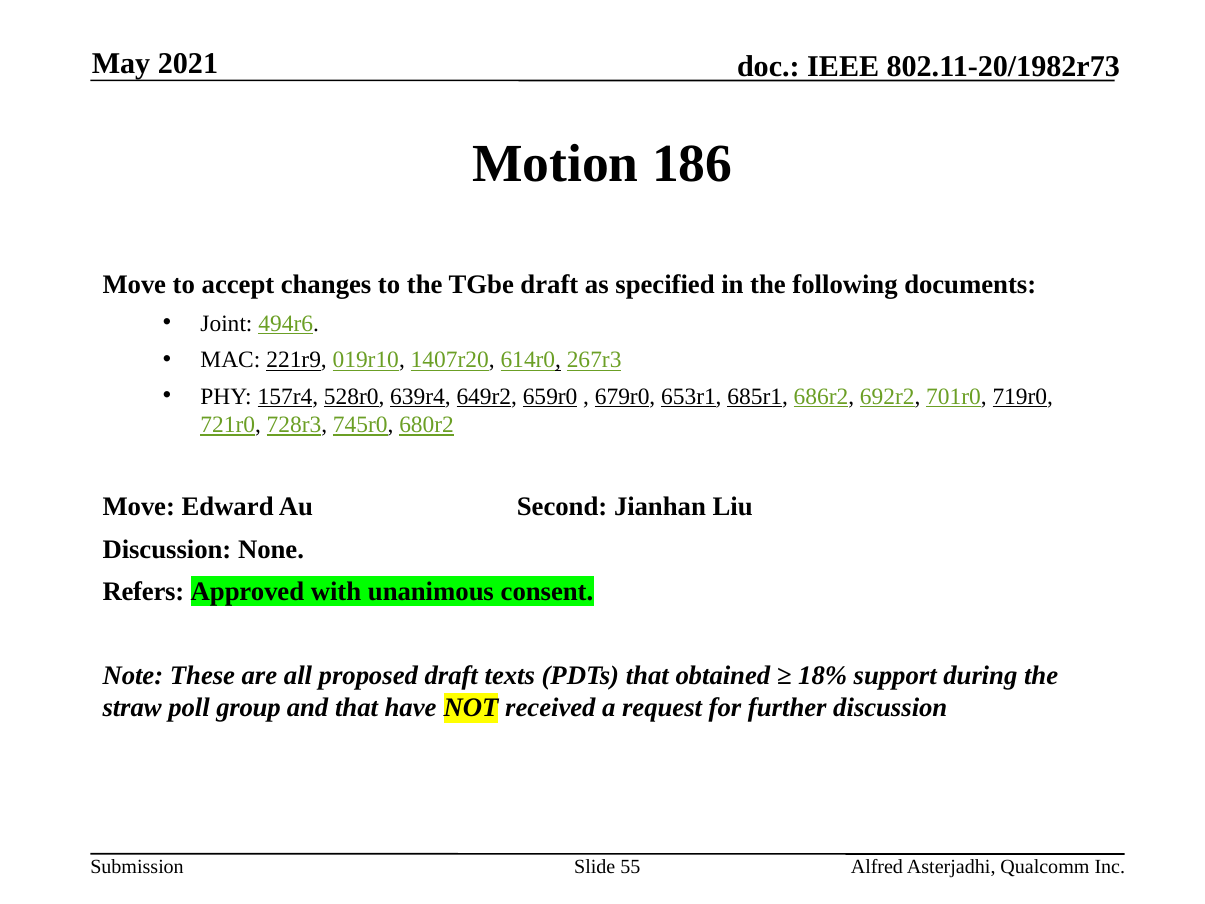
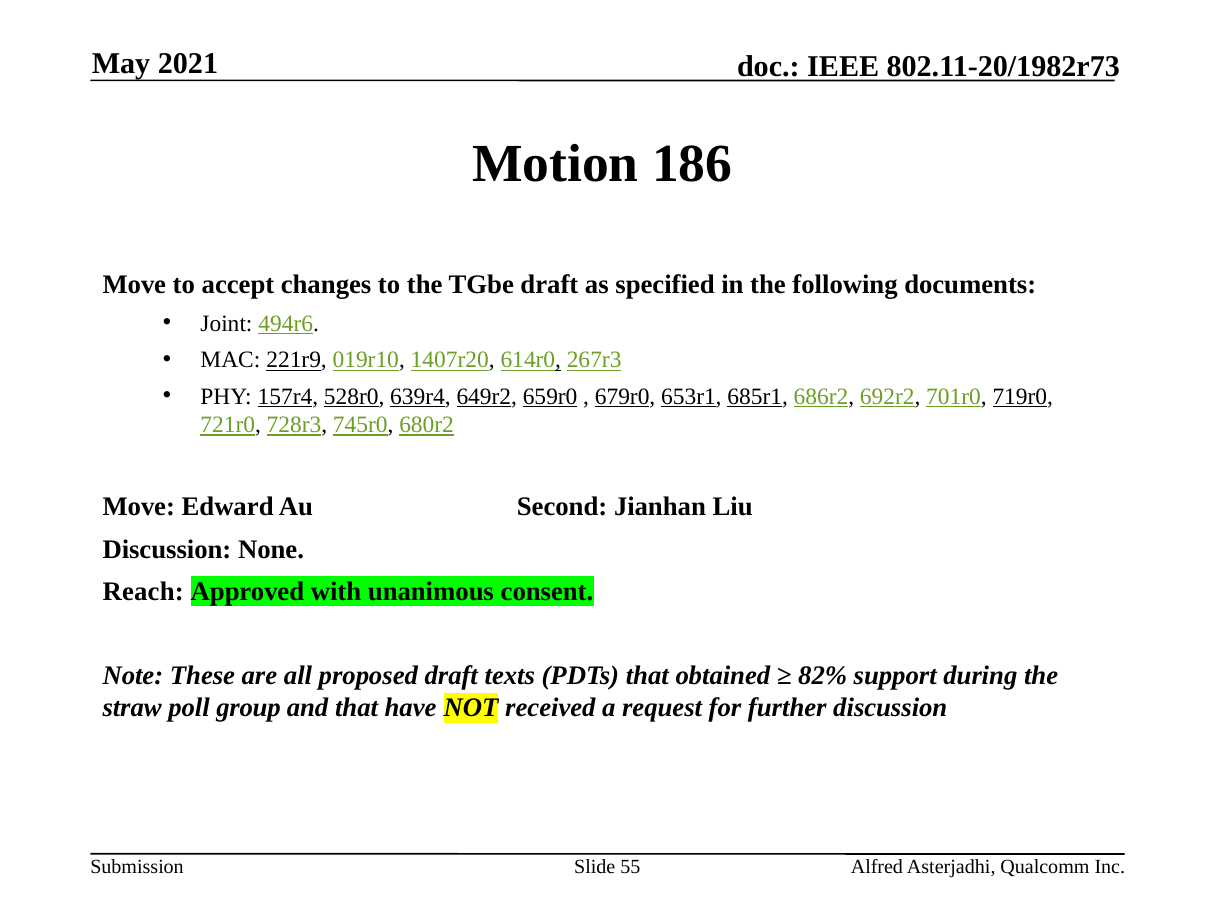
Refers: Refers -> Reach (143, 591)
18%: 18% -> 82% (823, 676)
